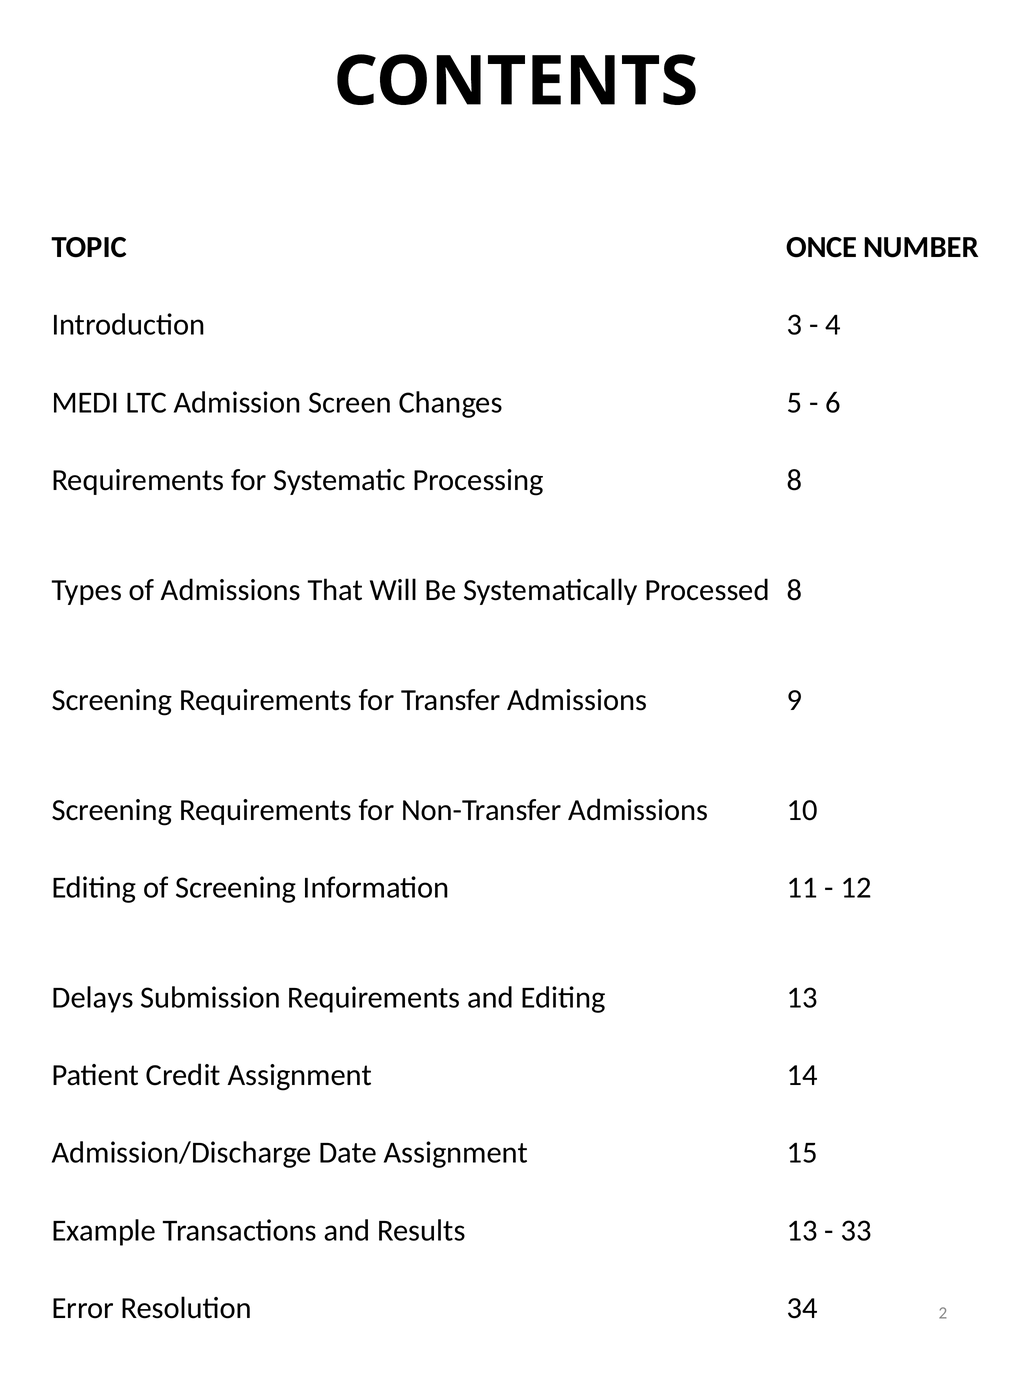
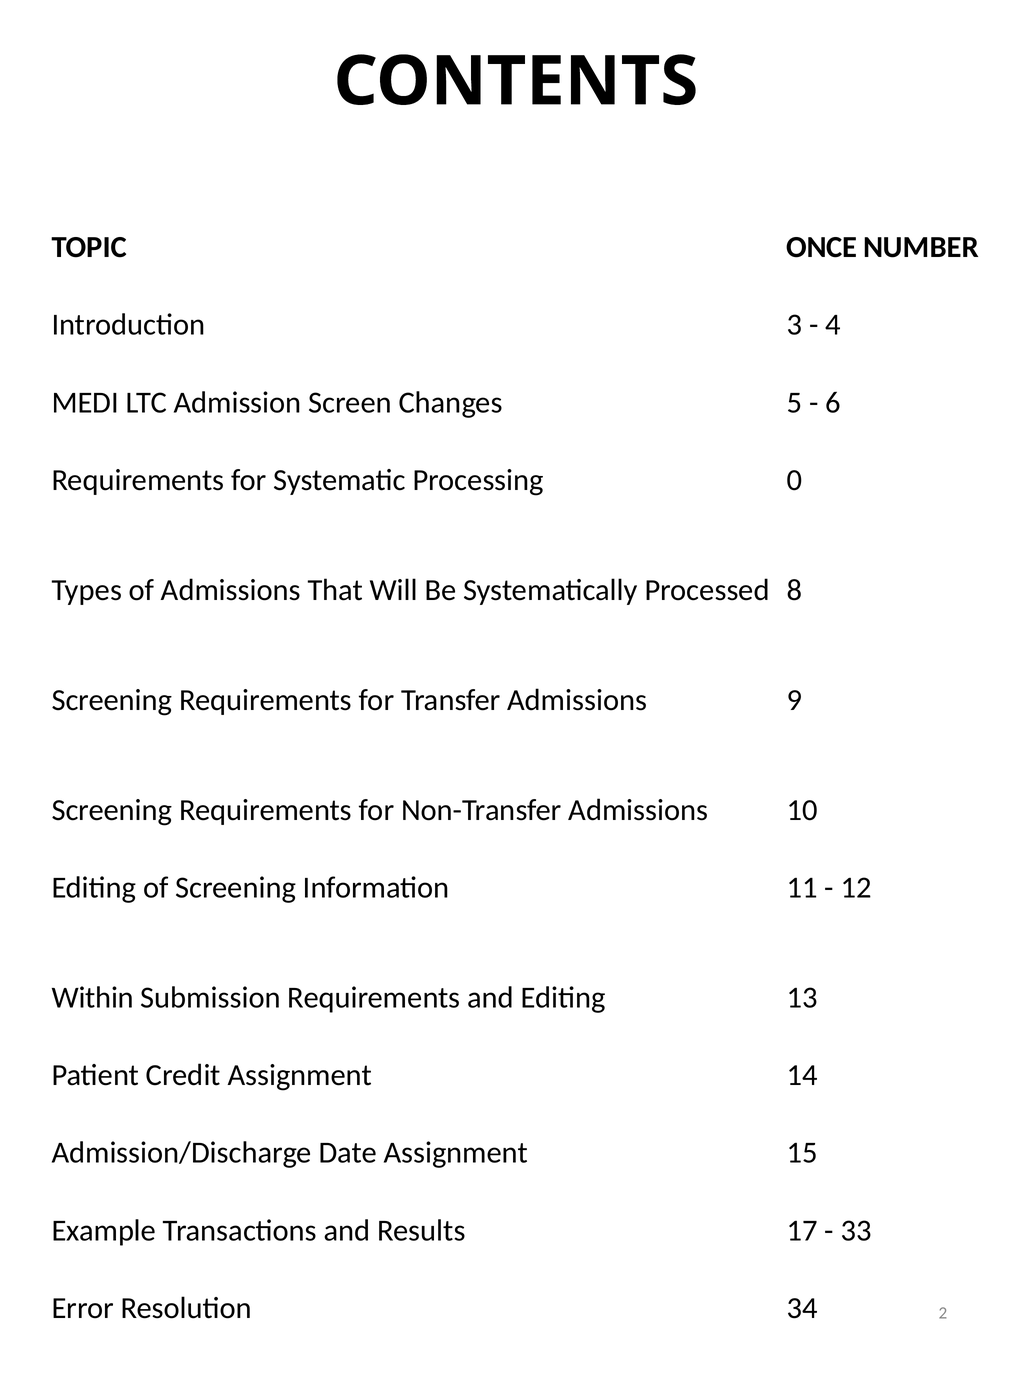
Processing 8: 8 -> 0 (795, 480)
Delays: Delays -> Within (93, 998)
Results 13: 13 -> 17 (802, 1231)
